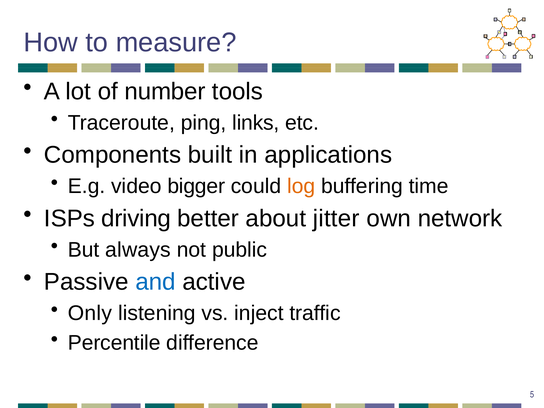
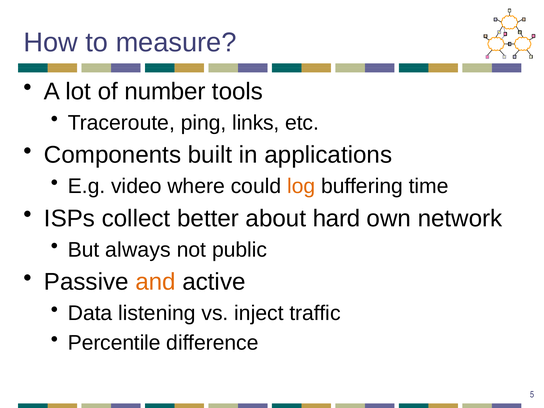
bigger: bigger -> where (196, 186)
driving: driving -> collect (136, 218)
jitter: jitter -> hard (336, 218)
and colour: blue -> orange (156, 282)
Only: Only -> Data (90, 313)
